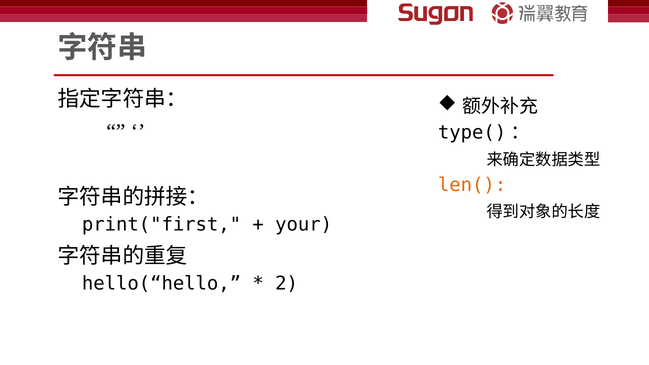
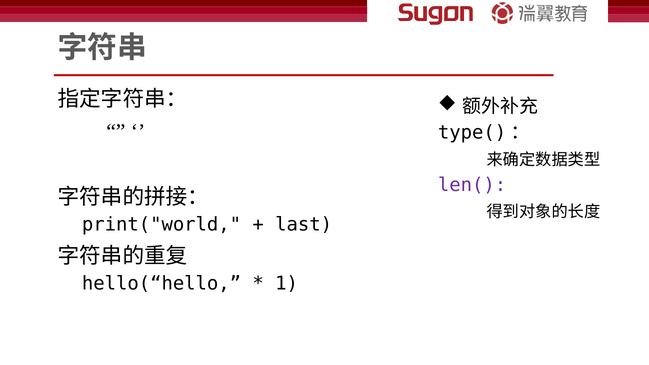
len( colour: orange -> purple (472, 185)
print("first: print("first -> print("world (162, 225)
your: your -> last (304, 225)
2: 2 -> 1 (287, 284)
